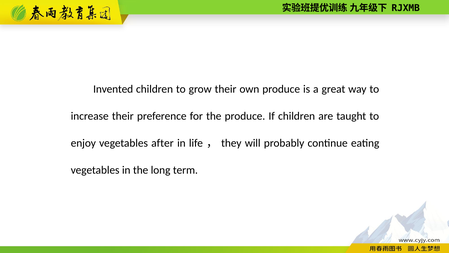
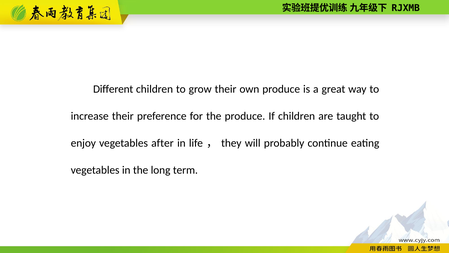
Invented: Invented -> Different (113, 89)
